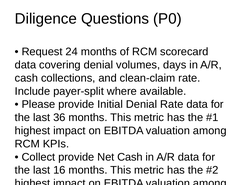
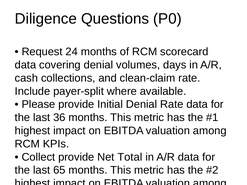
Net Cash: Cash -> Total (130, 157)
16: 16 -> 65 (59, 170)
